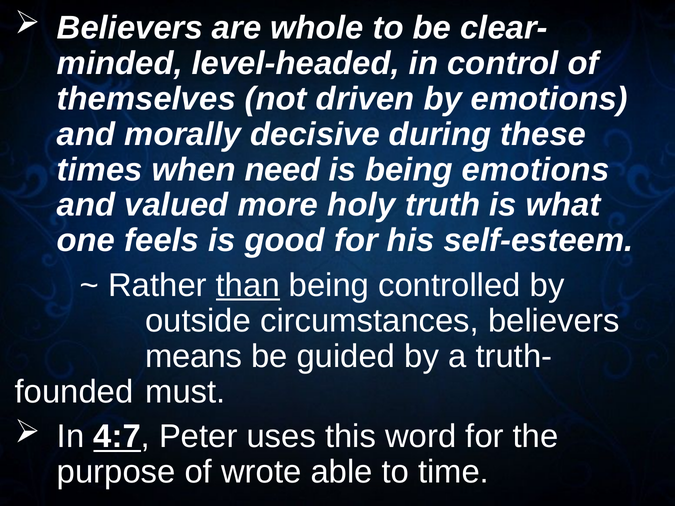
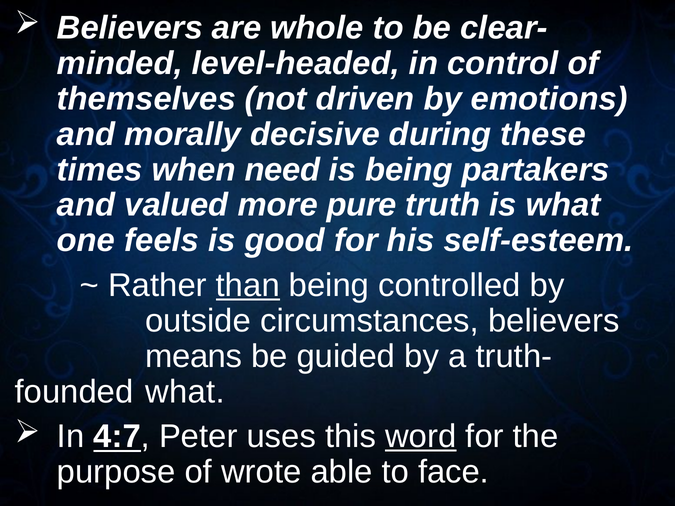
being emotions: emotions -> partakers (536, 170)
holy: holy -> pure (362, 205)
must: must -> what (185, 392)
word underline: none -> present (421, 437)
time: time -> face (454, 472)
